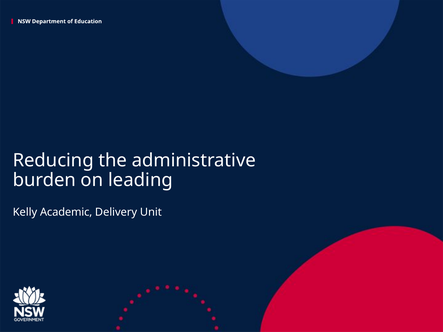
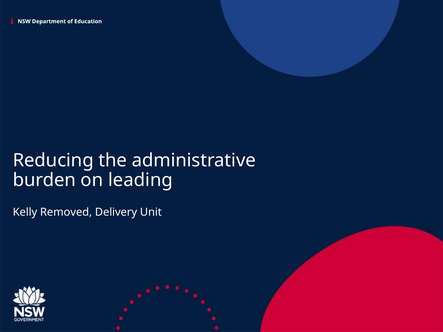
Academic: Academic -> Removed (66, 212)
